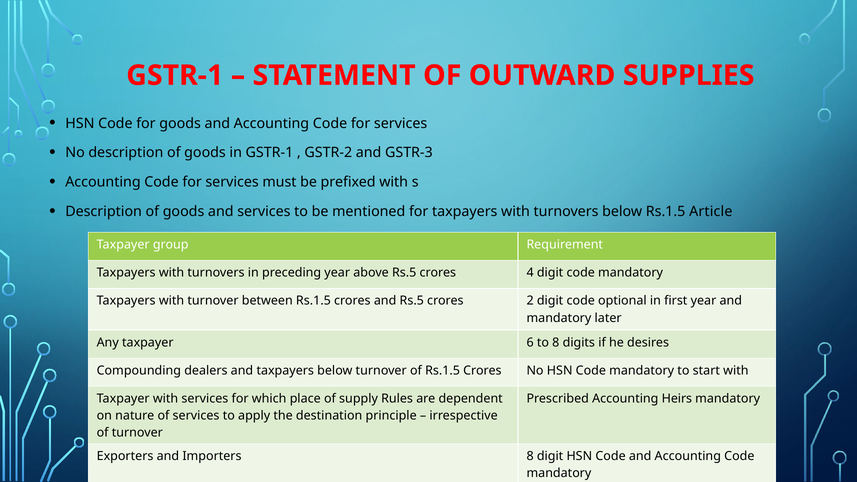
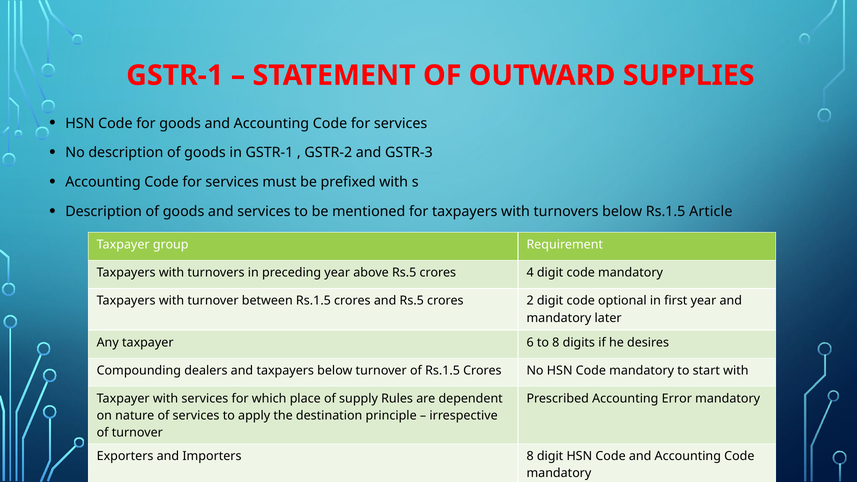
Heirs: Heirs -> Error (677, 399)
